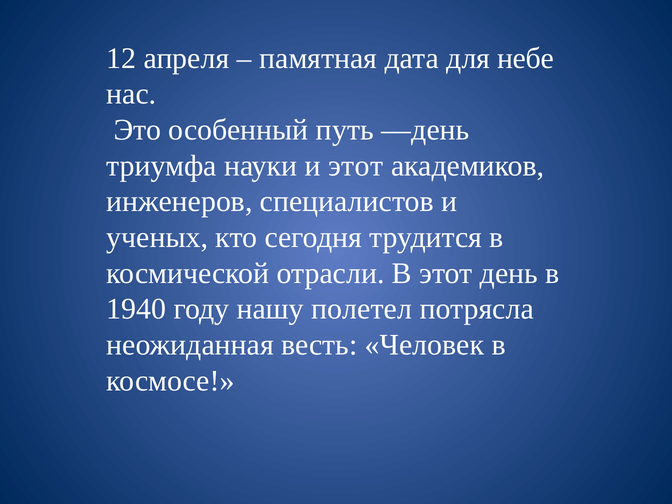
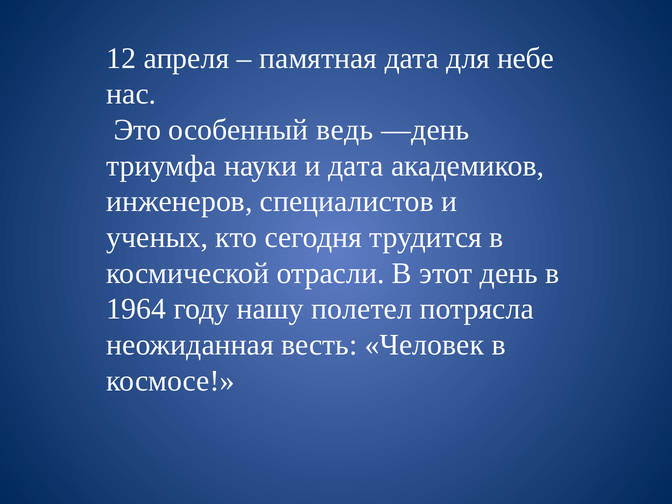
путь: путь -> ведь (345, 130)
и этот: этот -> дата (356, 166)
1940: 1940 -> 1964 (136, 309)
